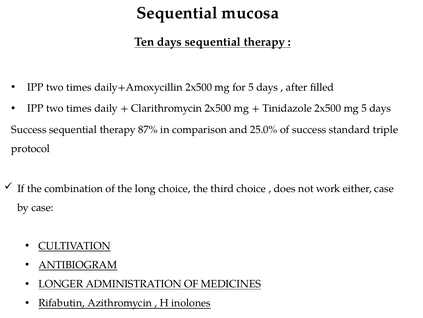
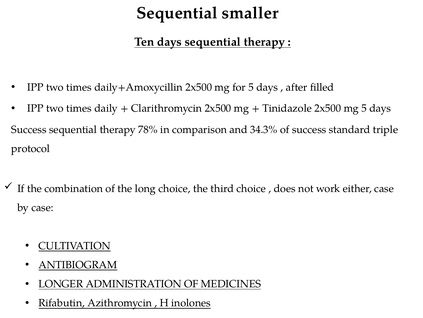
mucosa: mucosa -> smaller (250, 13)
87%: 87% -> 78% (148, 129)
25.0%: 25.0% -> 34.3% (264, 129)
